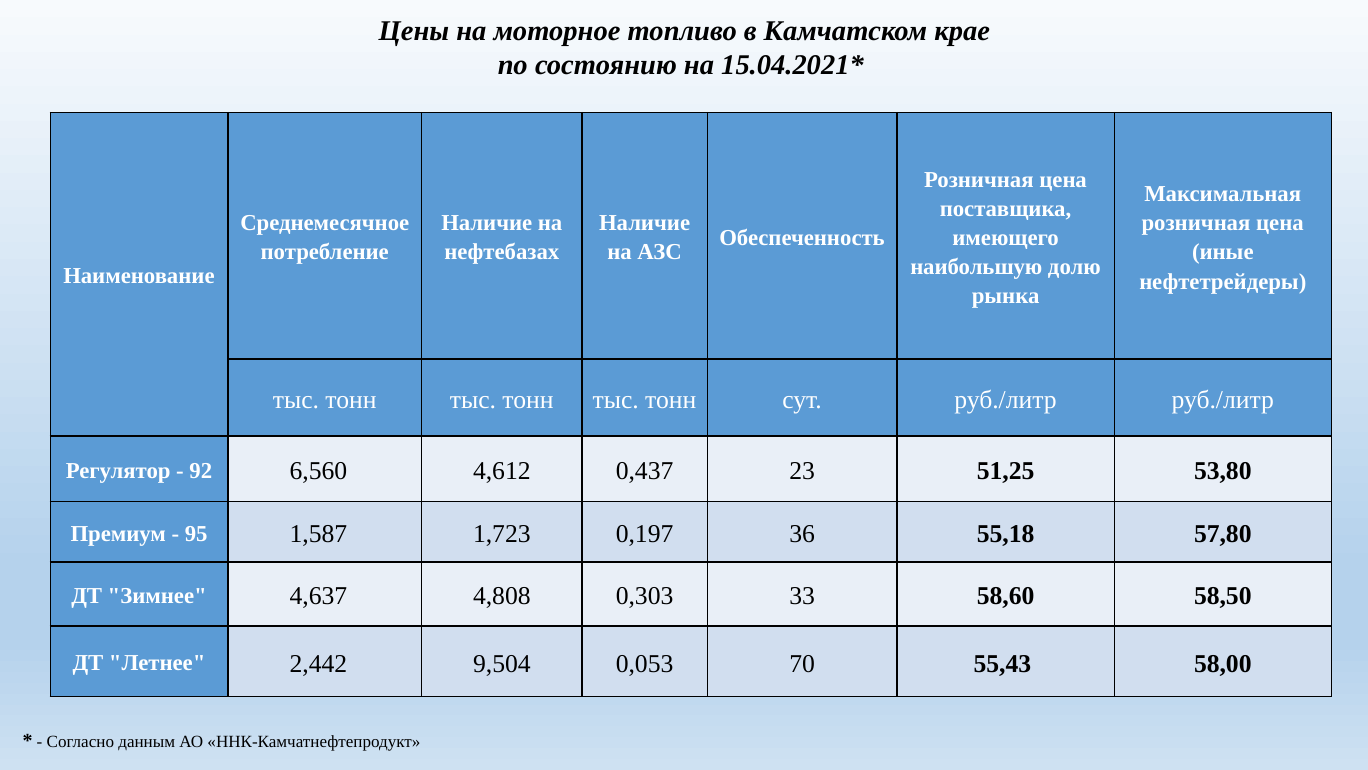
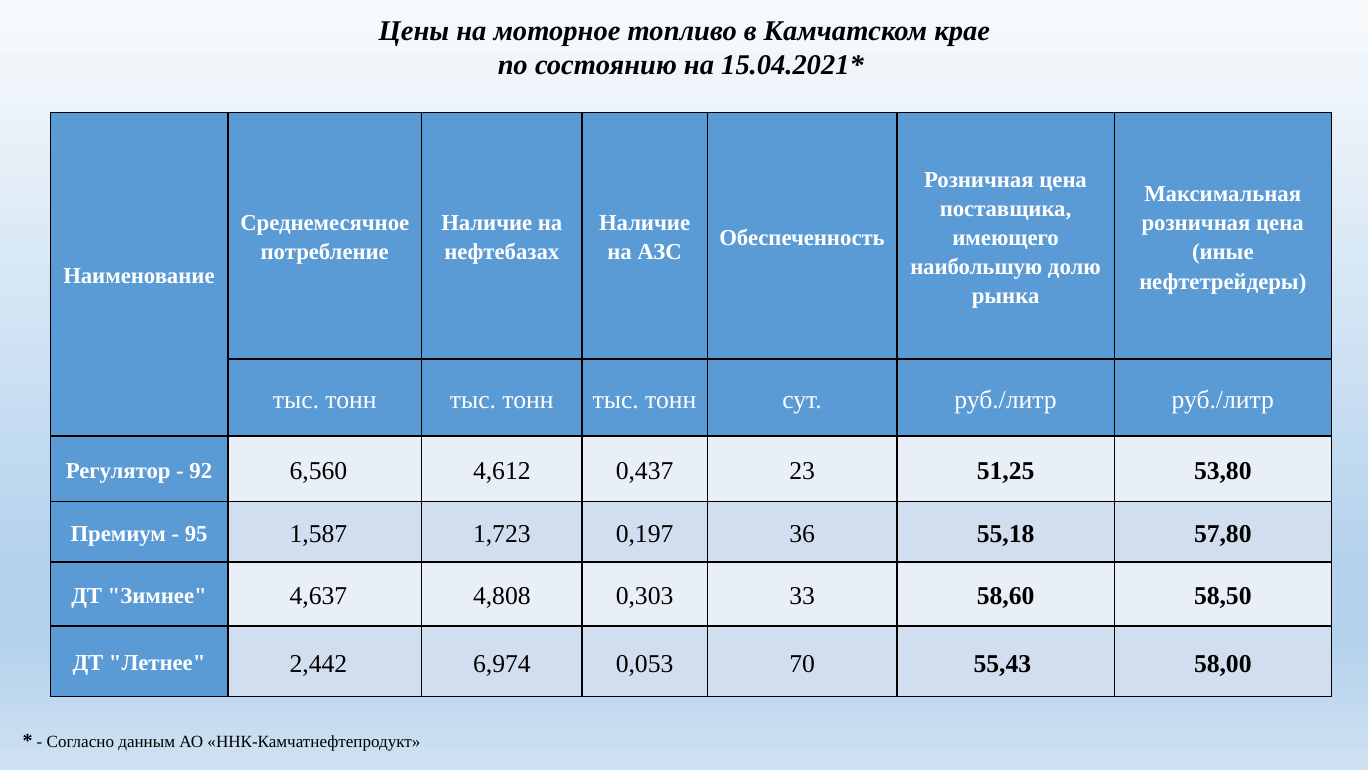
9,504: 9,504 -> 6,974 (502, 663)
